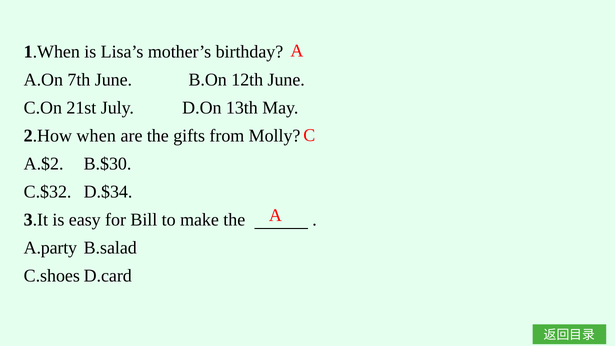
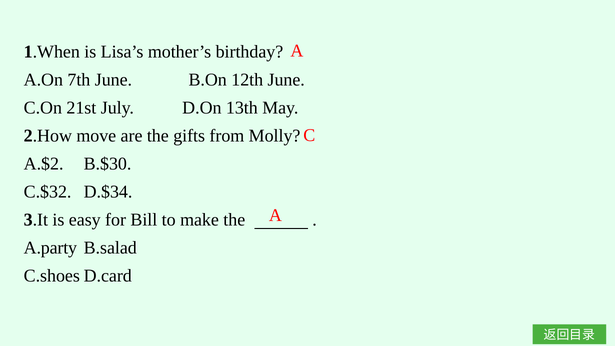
when: when -> move (96, 136)
